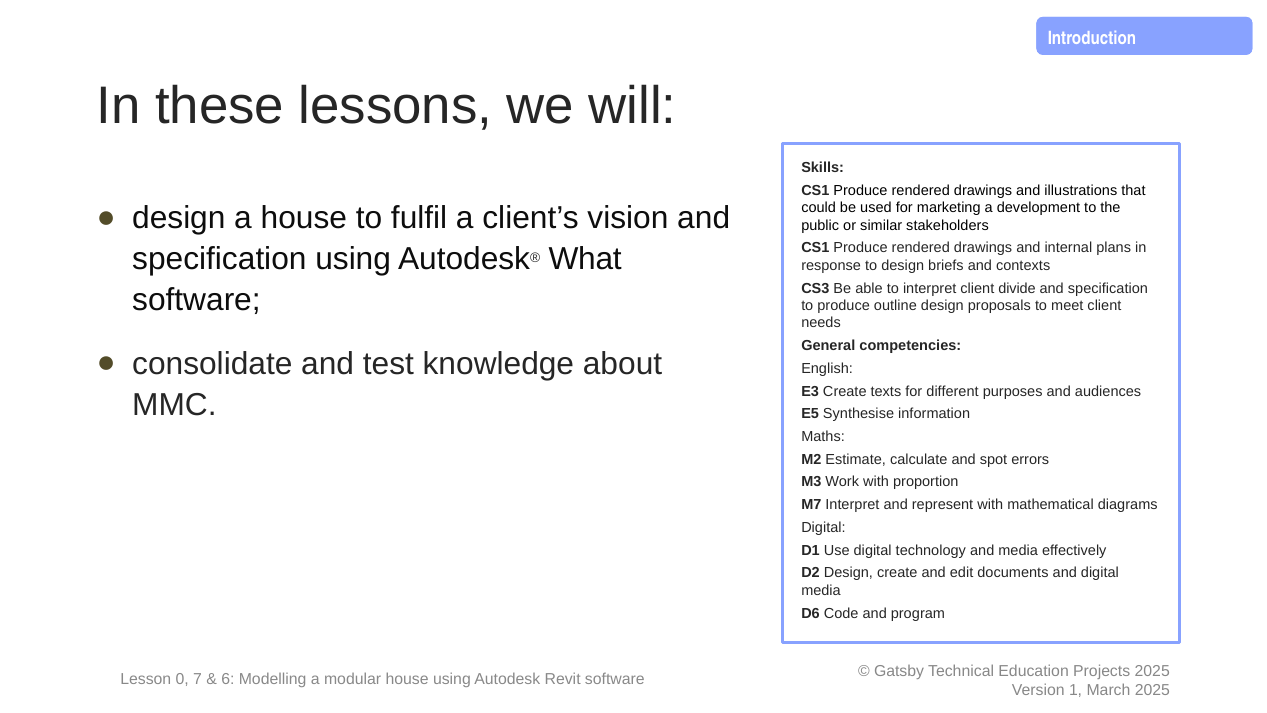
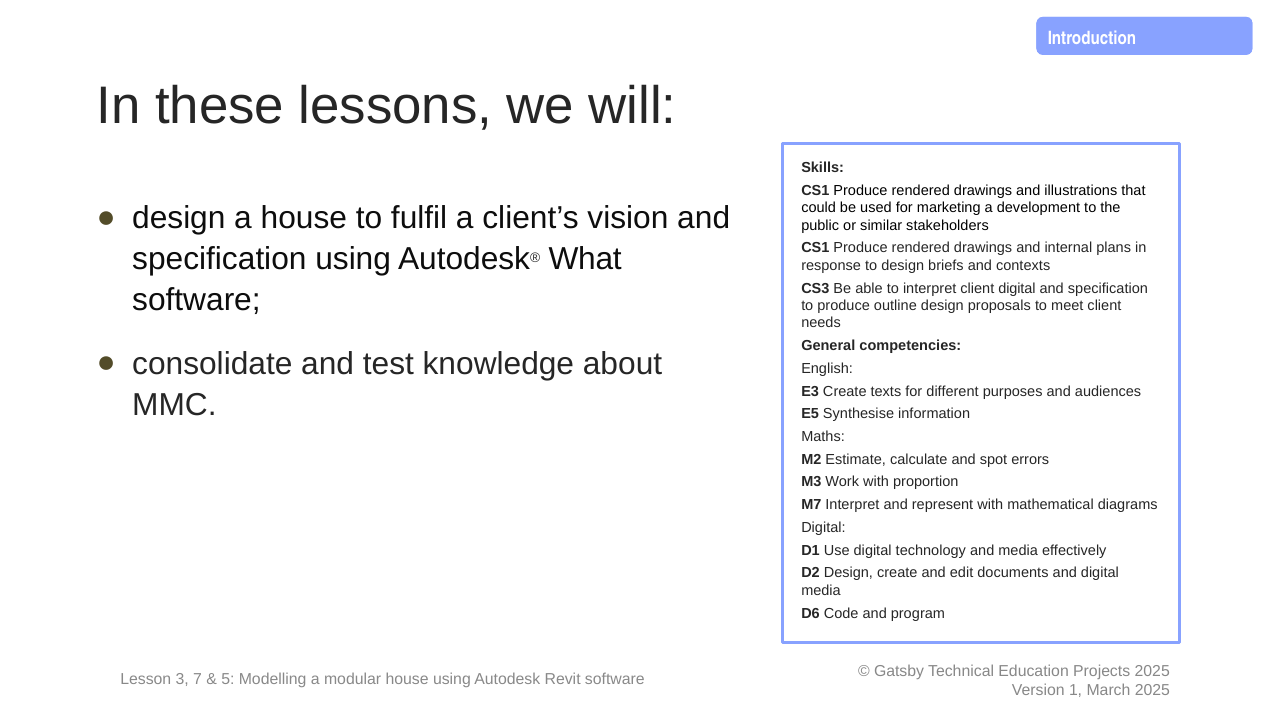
client divide: divide -> digital (1017, 288)
0: 0 -> 3 (182, 679)
6: 6 -> 5 (228, 679)
